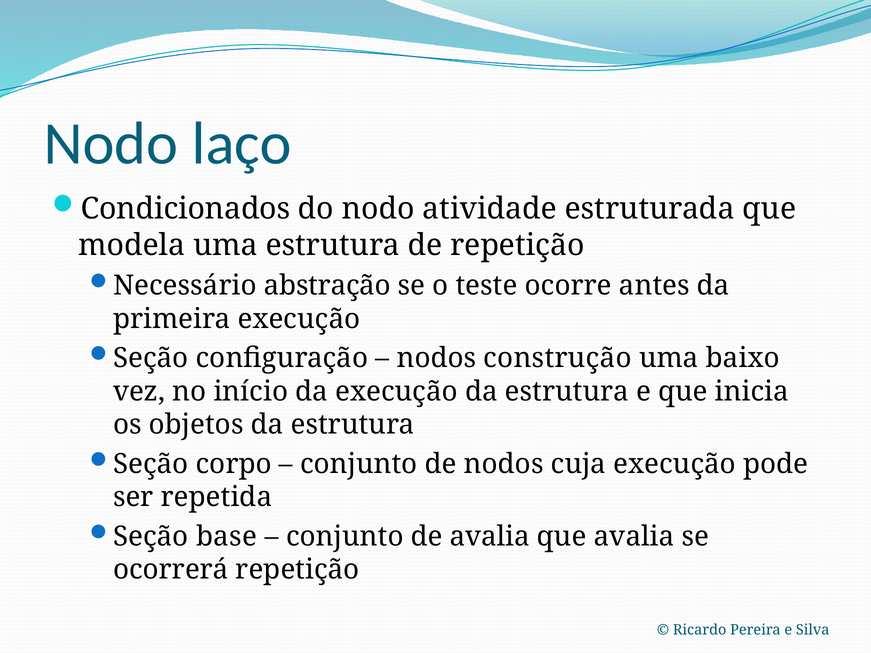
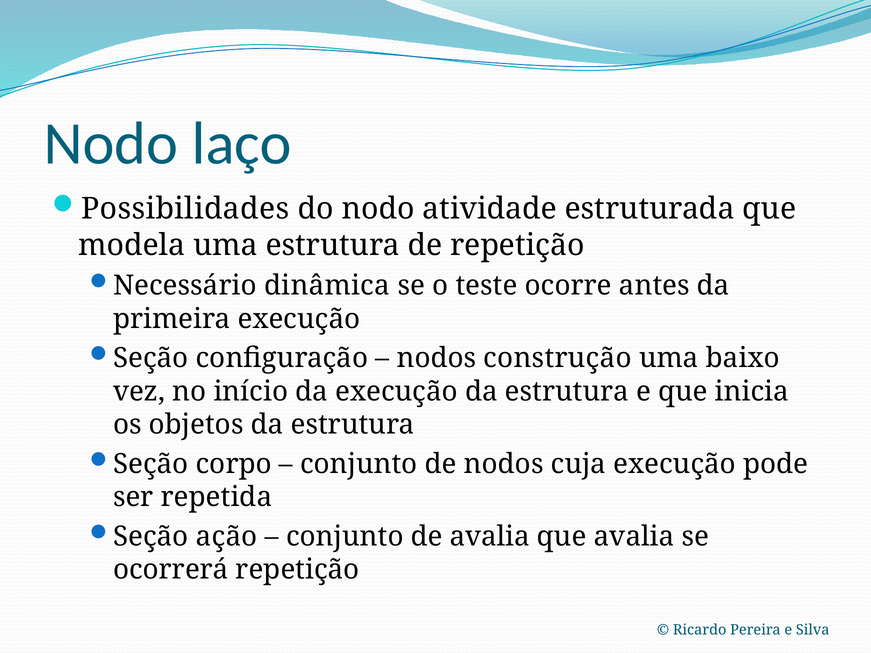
Condicionados: Condicionados -> Possibilidades (185, 209)
abstração: abstração -> dinâmica (327, 286)
base: base -> ação (227, 537)
